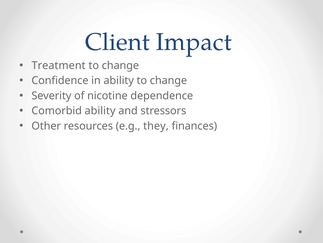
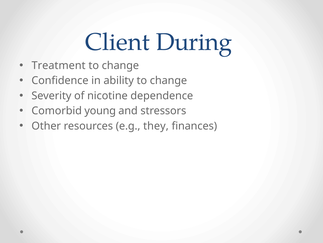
Impact: Impact -> During (194, 42)
Comorbid ability: ability -> young (100, 111)
